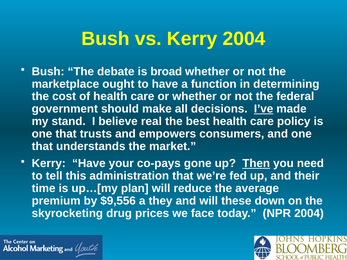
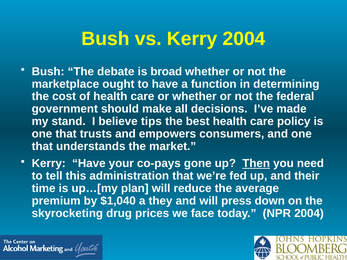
I’ve underline: present -> none (264, 109)
real: real -> tips (151, 121)
$9,556: $9,556 -> $1,040 (118, 201)
these: these -> press (236, 201)
